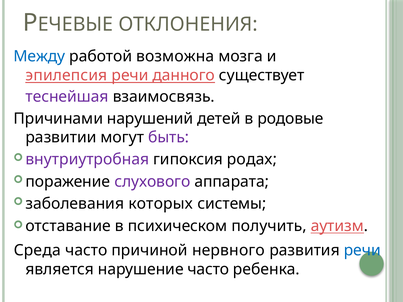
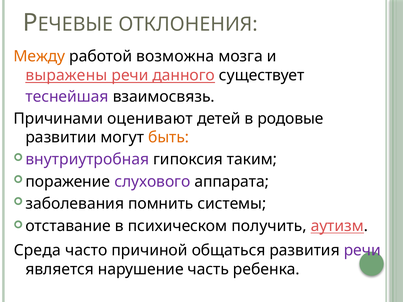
Между colour: blue -> orange (39, 57)
эпилепсия: эпилепсия -> выражены (66, 75)
нарушений: нарушений -> оценивают (150, 119)
быть colour: purple -> orange (169, 137)
родах: родах -> таким (252, 160)
которых: которых -> помнить (161, 204)
нервного: нервного -> общаться (229, 251)
речи colour: blue -> purple (362, 251)
нарушение часто: часто -> часть (208, 269)
